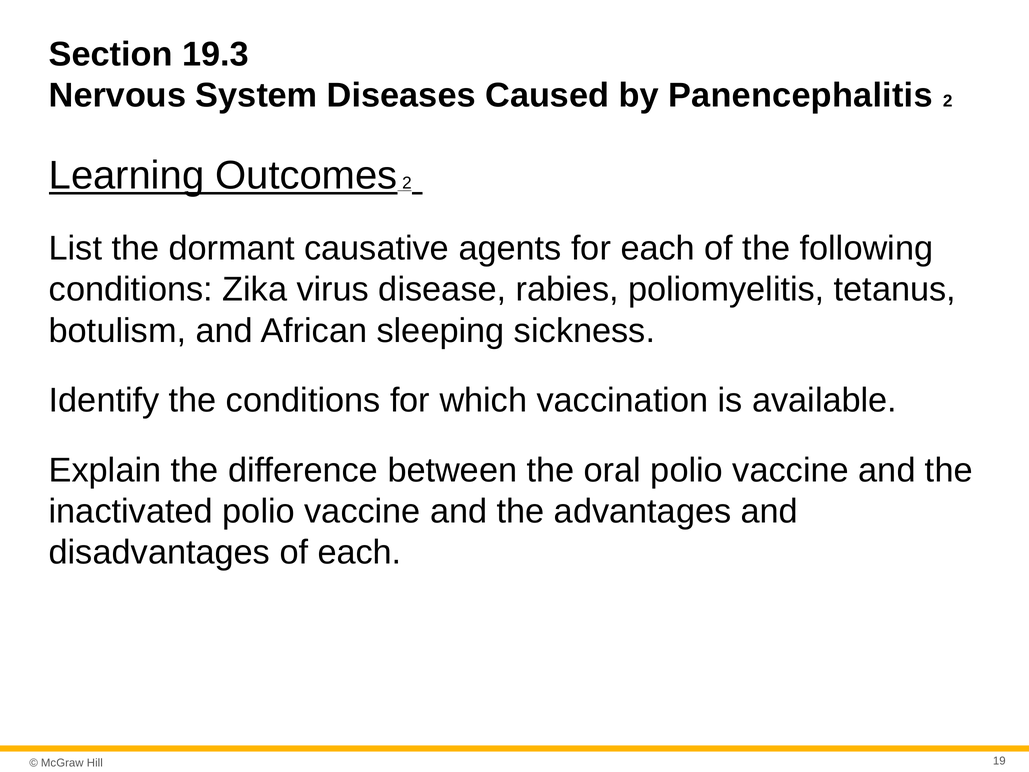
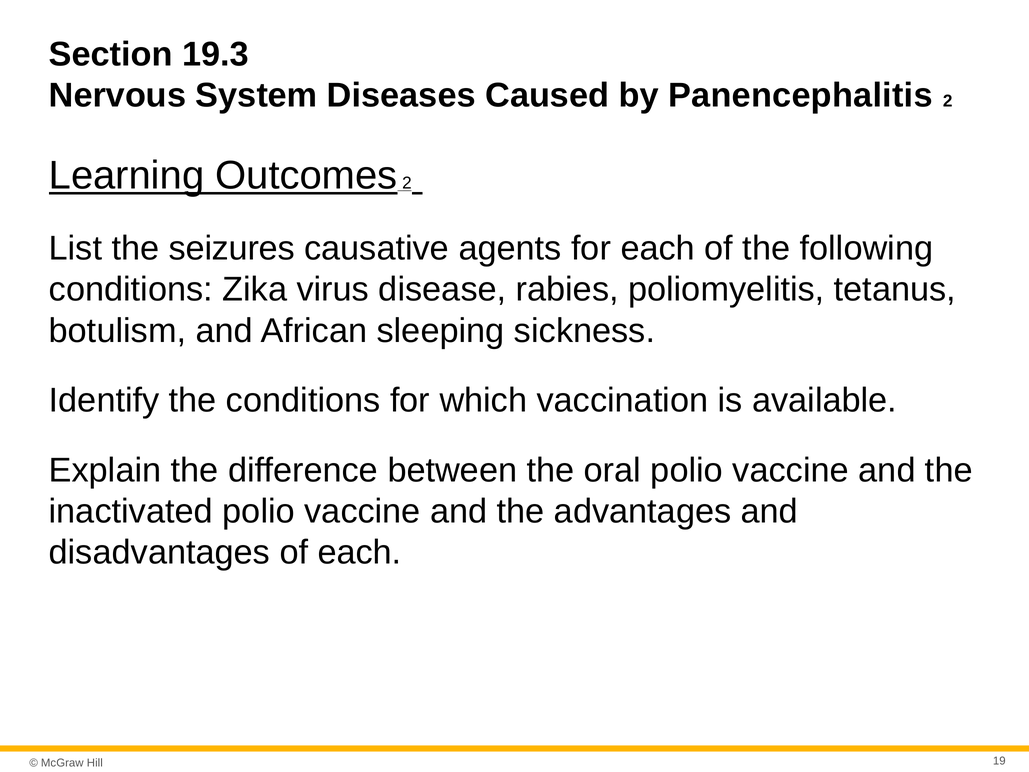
dormant: dormant -> seizures (232, 248)
